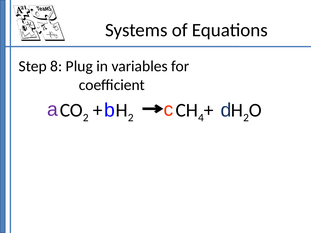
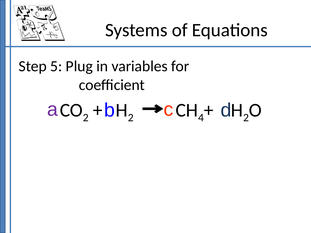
8: 8 -> 5 (56, 66)
